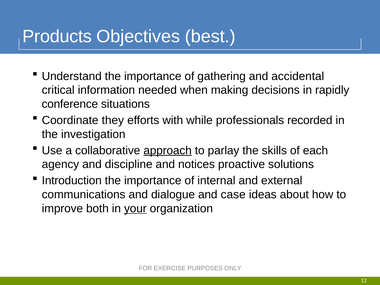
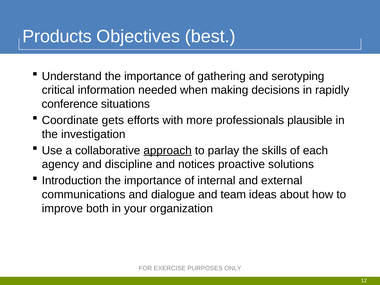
accidental: accidental -> serotyping (298, 76)
they: they -> gets (113, 120)
while: while -> more (200, 120)
recorded: recorded -> plausible (310, 120)
case: case -> team (233, 195)
your underline: present -> none (135, 208)
